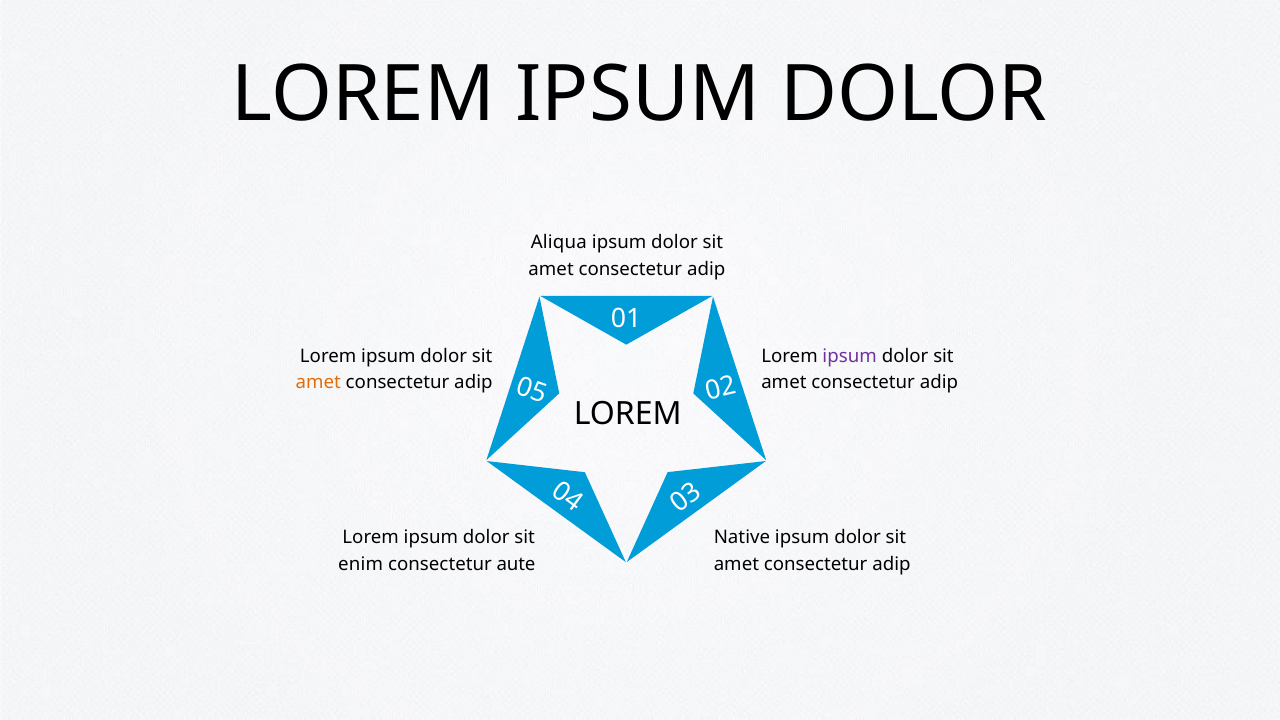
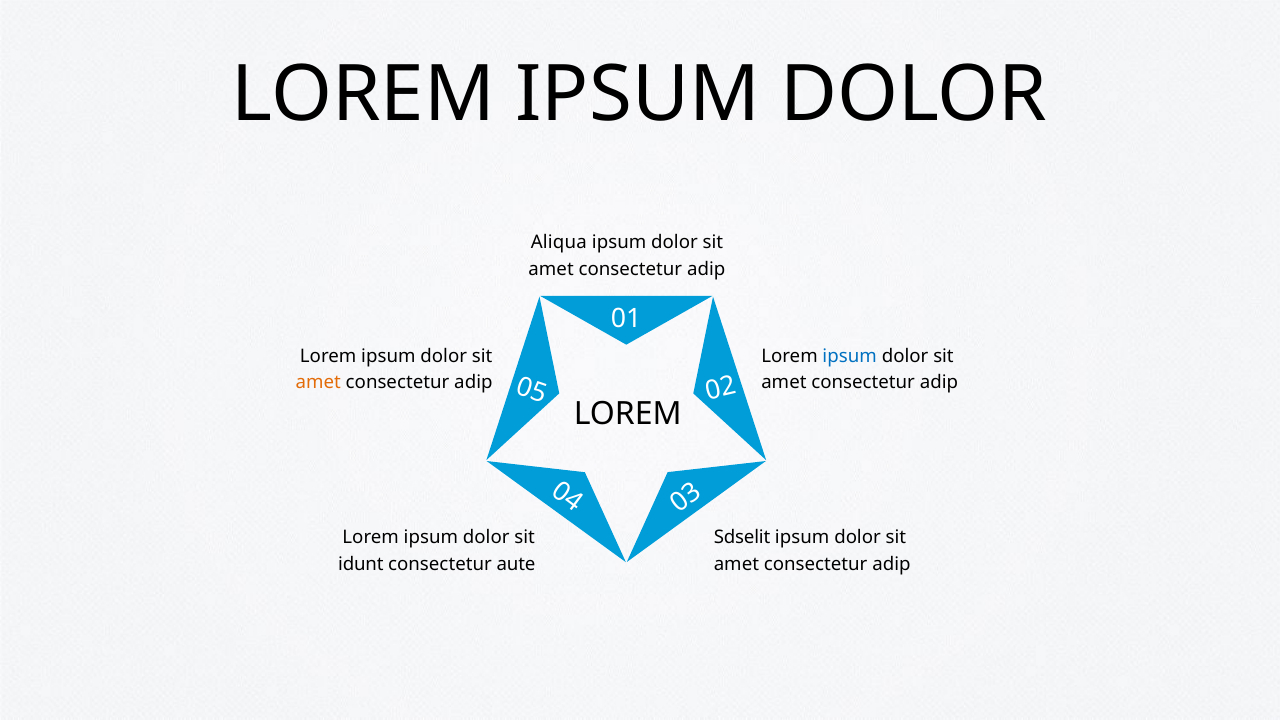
ipsum colour: purple -> blue (850, 356)
Native: Native -> Sdselit (742, 537)
enim: enim -> idunt (361, 564)
